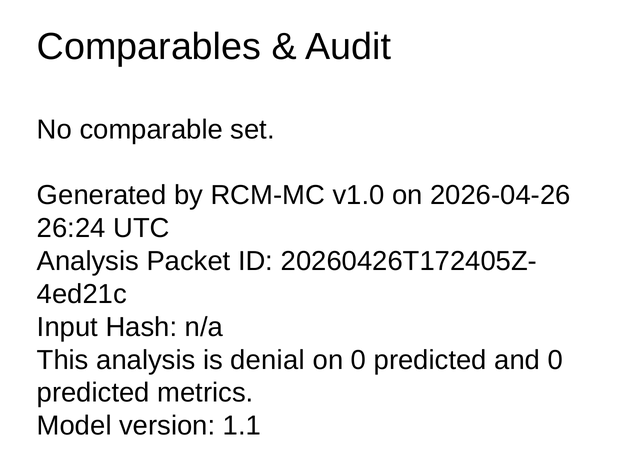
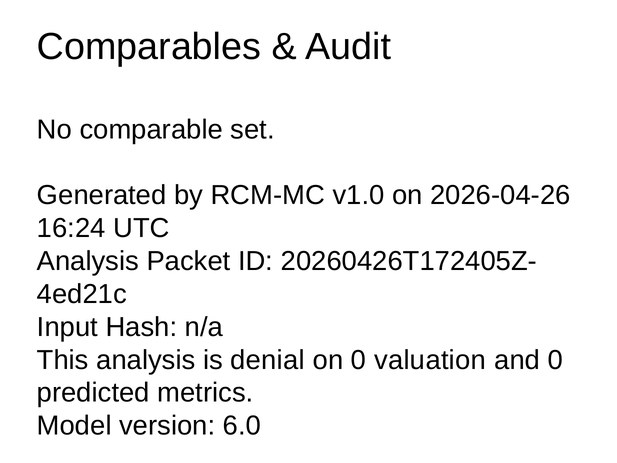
26:24: 26:24 -> 16:24 (71, 228)
on 0 predicted: predicted -> valuation (430, 360)
1.1: 1.1 -> 6.0 (242, 426)
